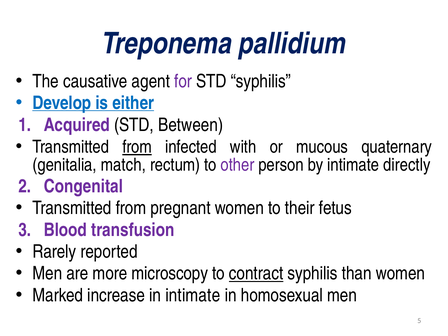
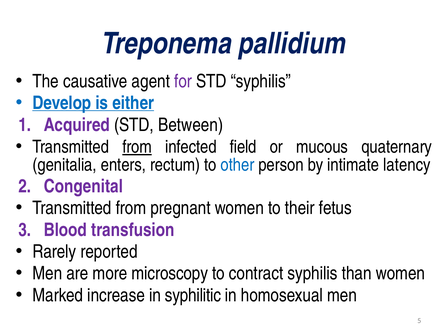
with: with -> field (243, 147)
match: match -> enters (123, 165)
other colour: purple -> blue (237, 165)
directly: directly -> latency (407, 165)
contract underline: present -> none (256, 274)
in intimate: intimate -> syphilitic (193, 295)
